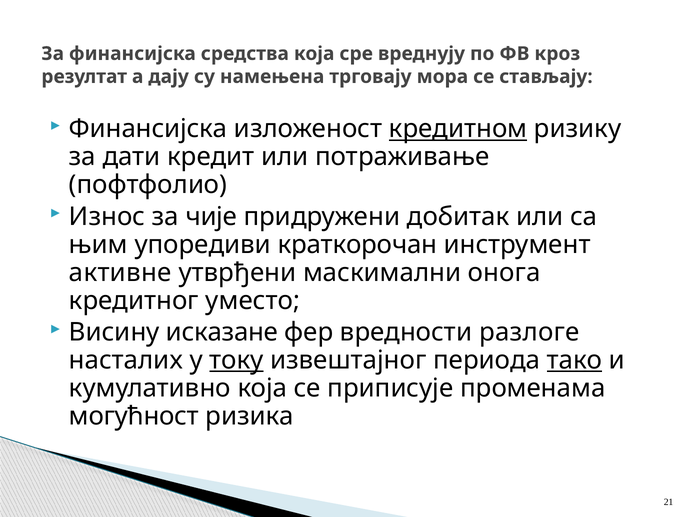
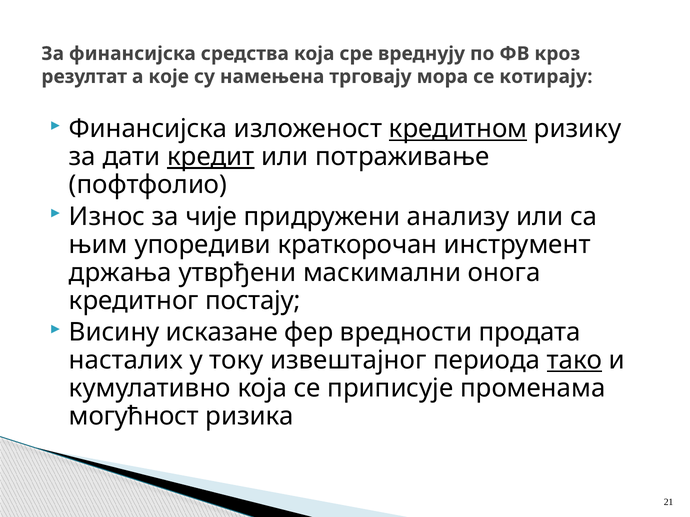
дају: дају -> које (169, 77)
стављају: стављају -> котирају (546, 77)
кредит underline: none -> present (211, 157)
добитак: добитак -> анализу (458, 217)
активне: активне -> држања (120, 273)
уместо: уместо -> постају (253, 301)
разлоге: разлоге -> продата (530, 333)
току underline: present -> none (236, 361)
